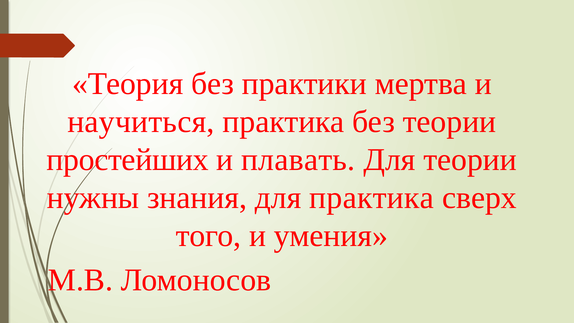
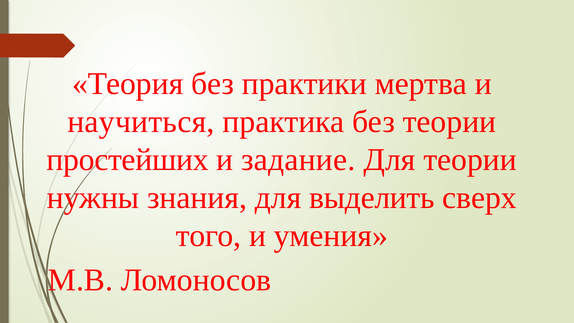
плавать: плавать -> задание (298, 160)
для практика: практика -> выделить (372, 198)
